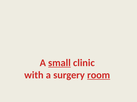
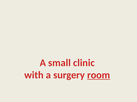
small underline: present -> none (59, 63)
